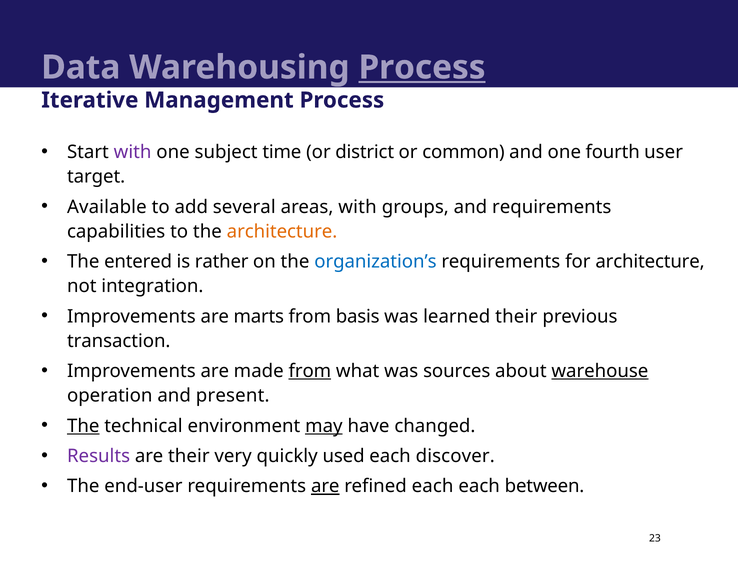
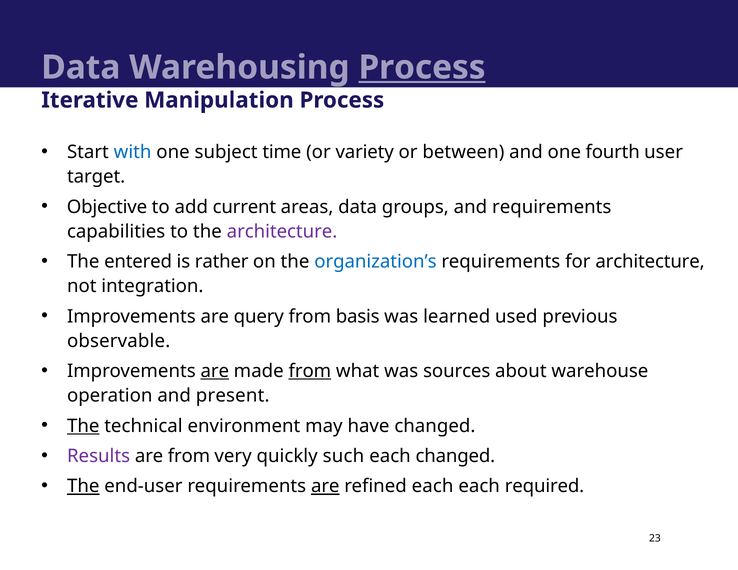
Management: Management -> Manipulation (219, 100)
with colour: purple -> blue (133, 152)
district: district -> variety (365, 152)
common: common -> between (463, 152)
Available: Available -> Objective (107, 207)
several: several -> current (244, 207)
areas with: with -> data (358, 207)
architecture colour: orange -> purple (282, 232)
marts: marts -> query (259, 317)
learned their: their -> used (516, 317)
transaction: transaction -> observable (119, 341)
are underline: none -> present (215, 371)
warehouse underline: present -> none (600, 371)
may underline: present -> none (324, 426)
are their: their -> from (189, 456)
used: used -> such (343, 456)
each discover: discover -> changed (455, 456)
The underline: none -> present (83, 486)
between: between -> required (545, 486)
